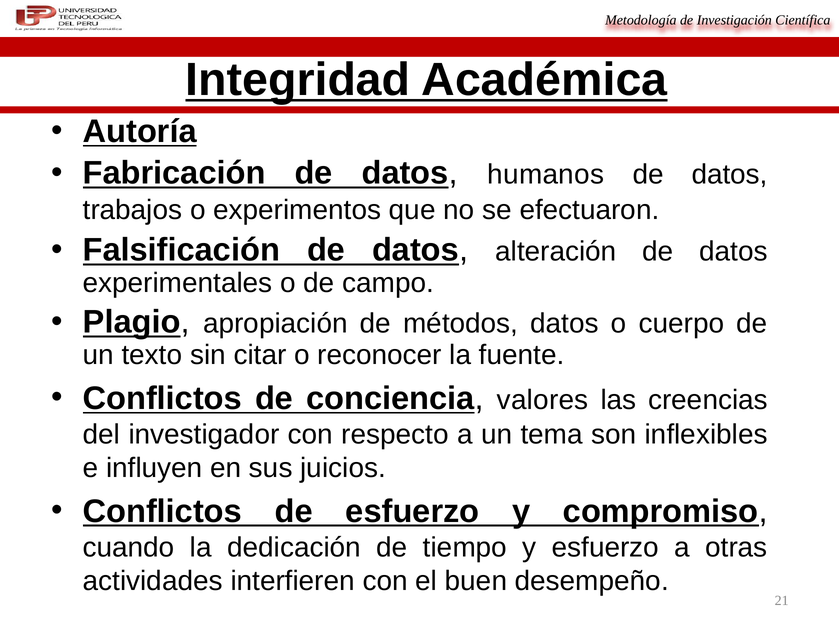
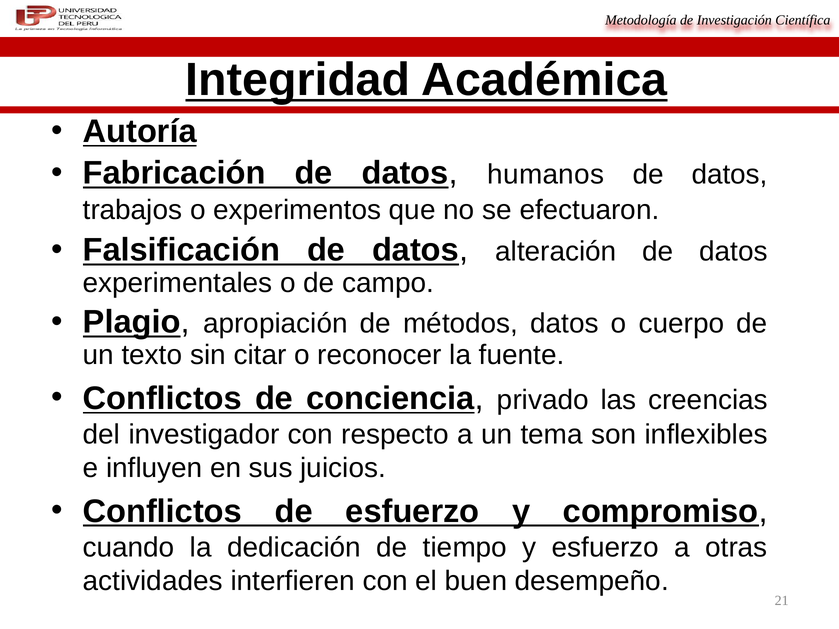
valores: valores -> privado (543, 400)
